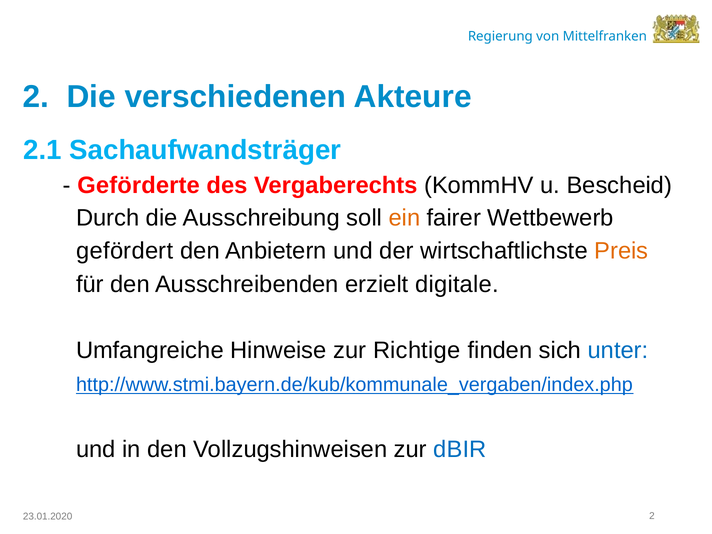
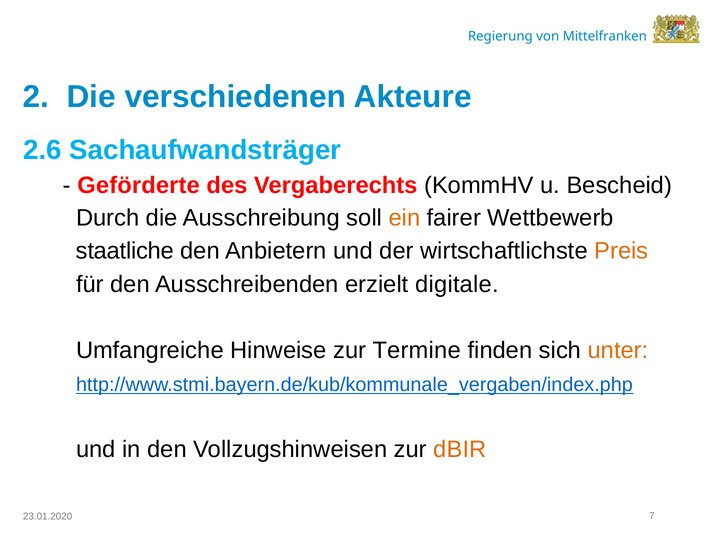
2.1: 2.1 -> 2.6 (43, 150)
gefördert: gefördert -> staatliche (125, 251)
Richtige: Richtige -> Termine (417, 350)
unter colour: blue -> orange (618, 350)
dBIR colour: blue -> orange (460, 449)
2: 2 -> 7 (652, 516)
